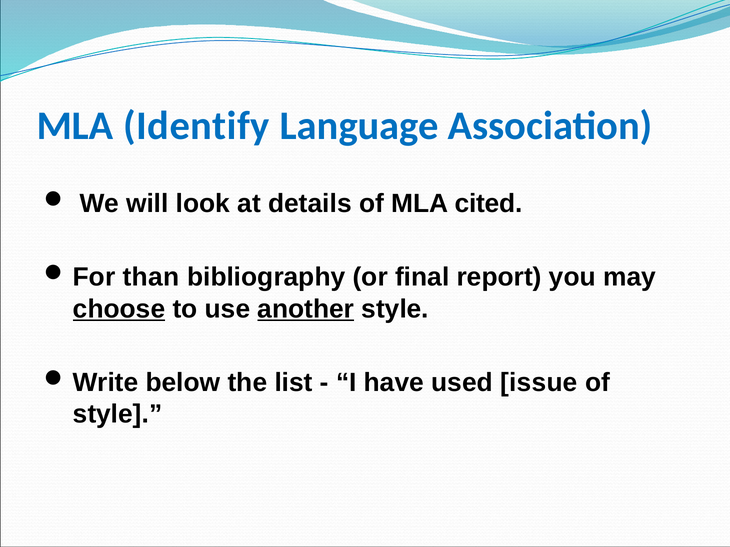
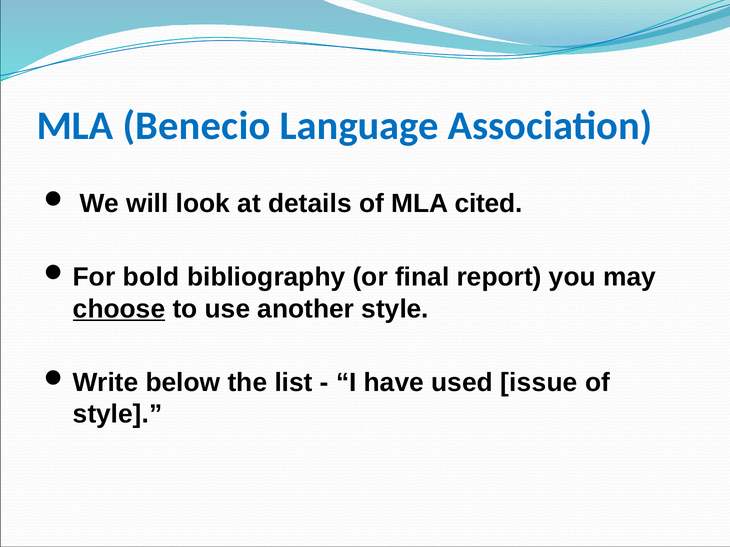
Identify: Identify -> Benecio (197, 126)
than: than -> bold (151, 278)
another underline: present -> none (306, 309)
